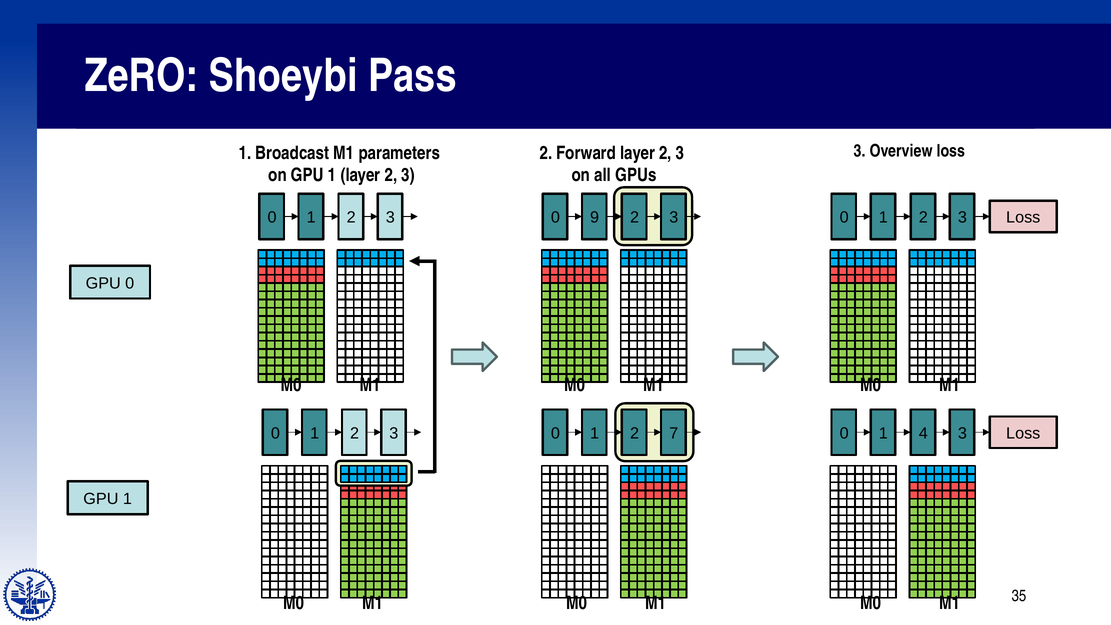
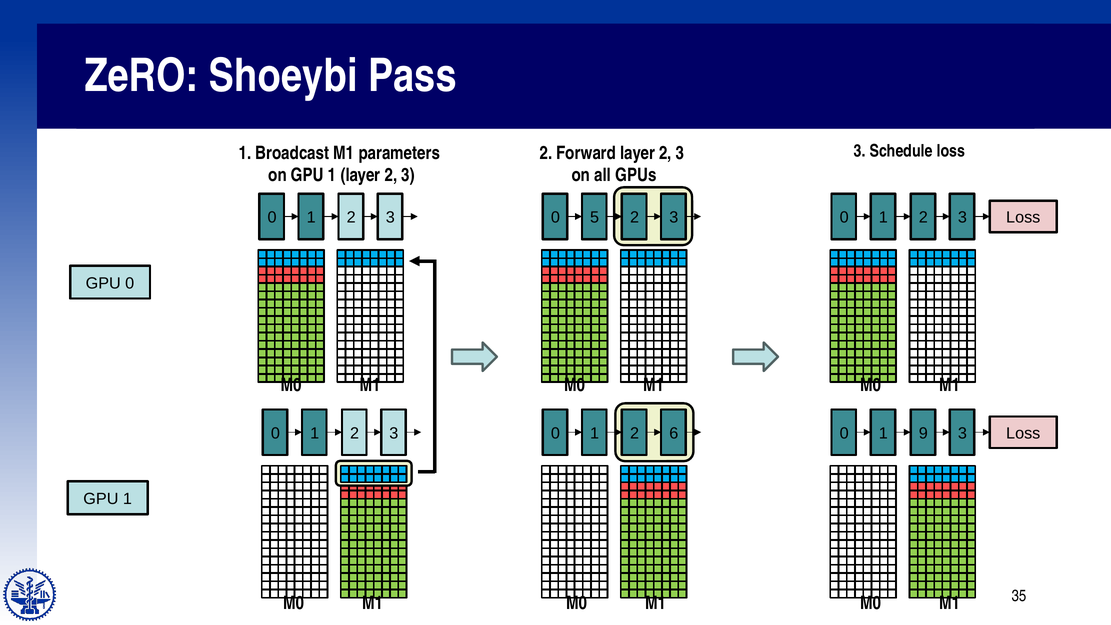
Overview: Overview -> Schedule (901, 151)
9: 9 -> 5 (595, 218)
7: 7 -> 6 (674, 433)
4: 4 -> 9 (923, 433)
